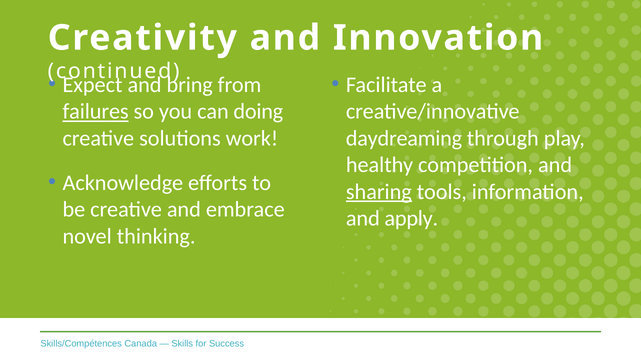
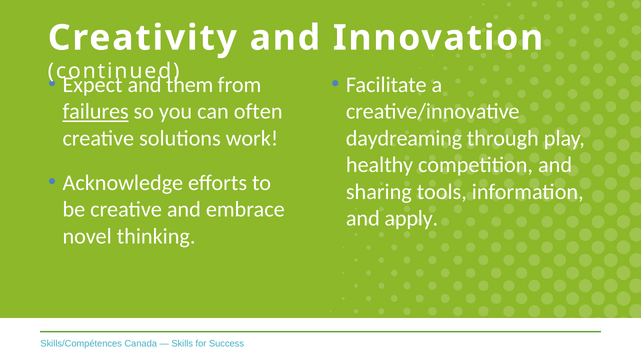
bring: bring -> them (190, 85)
doing: doing -> often (258, 111)
sharing underline: present -> none (379, 192)
